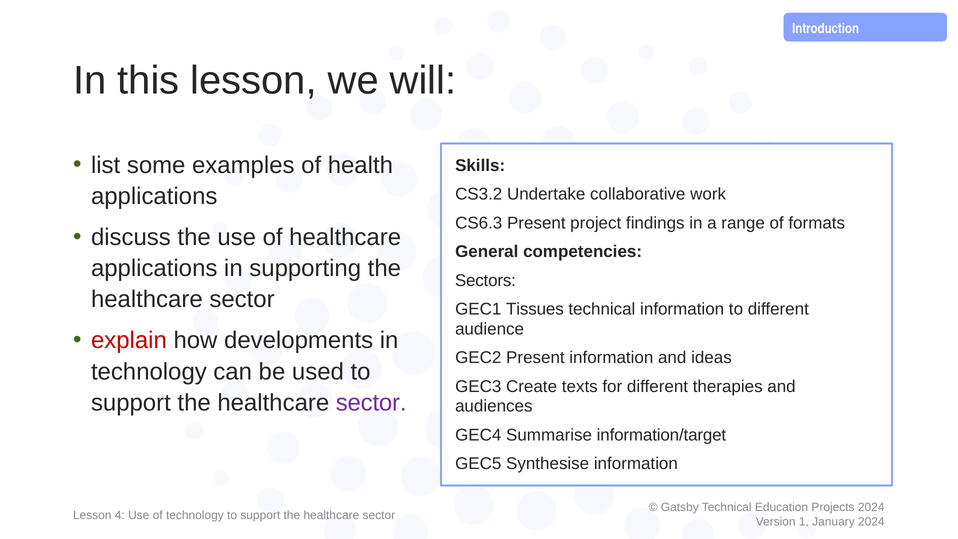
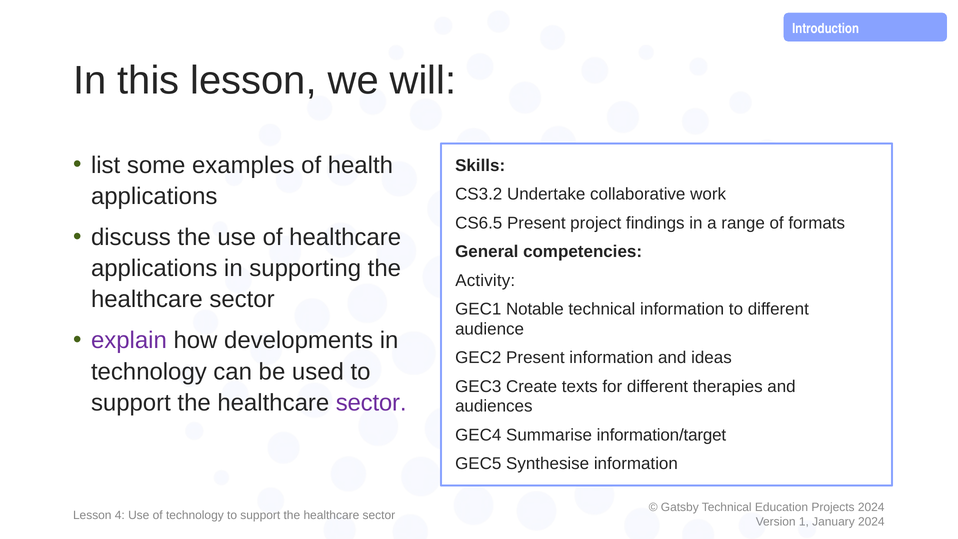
CS6.3: CS6.3 -> CS6.5 (479, 223)
Sectors: Sectors -> Activity (485, 280)
Tissues: Tissues -> Notable (535, 309)
explain colour: red -> purple (129, 341)
